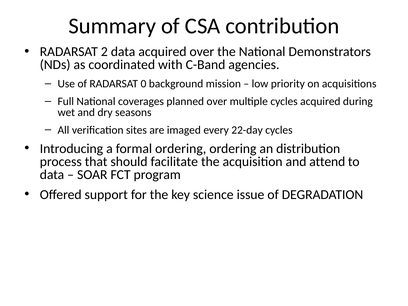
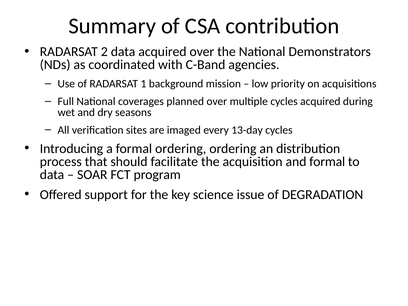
0: 0 -> 1 (143, 84)
22-day: 22-day -> 13-day (247, 130)
and attend: attend -> formal (327, 162)
